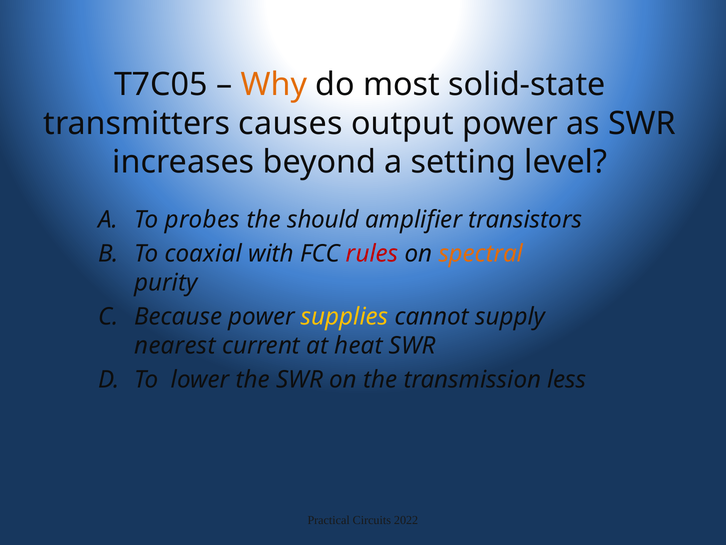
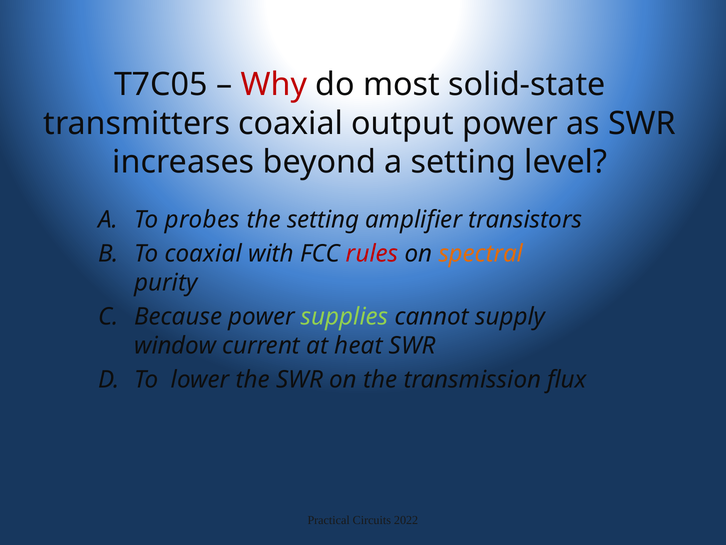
Why colour: orange -> red (274, 85)
transmitters causes: causes -> coaxial (291, 123)
the should: should -> setting (323, 220)
supplies colour: yellow -> light green (345, 316)
nearest: nearest -> window (175, 345)
less: less -> flux (567, 379)
